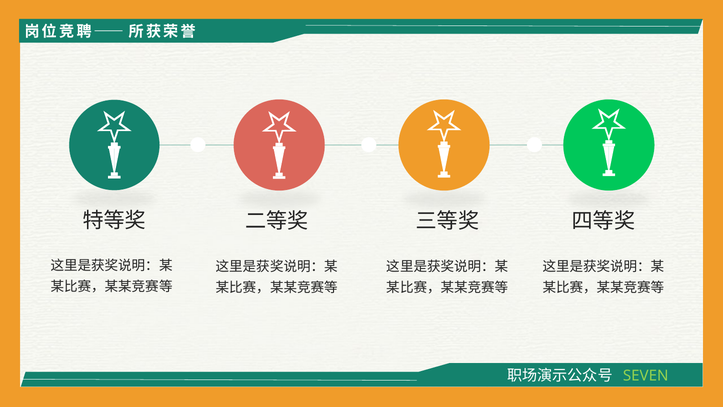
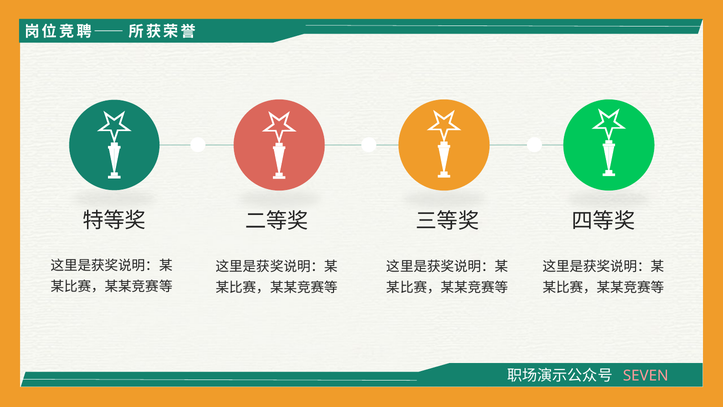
SEVEN colour: light green -> pink (646, 375)
